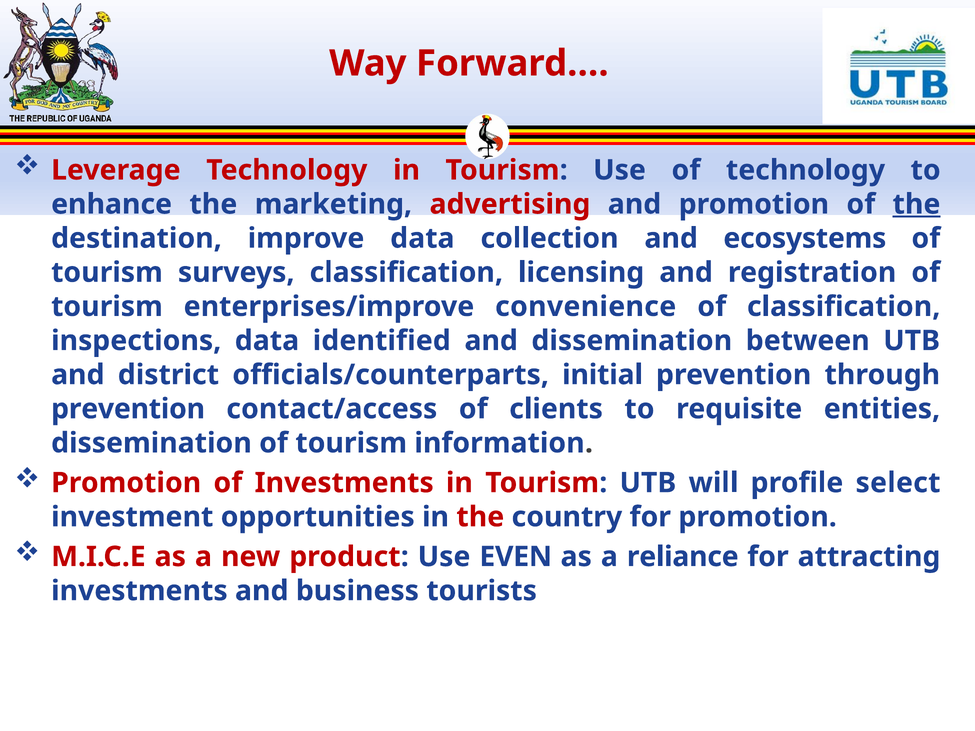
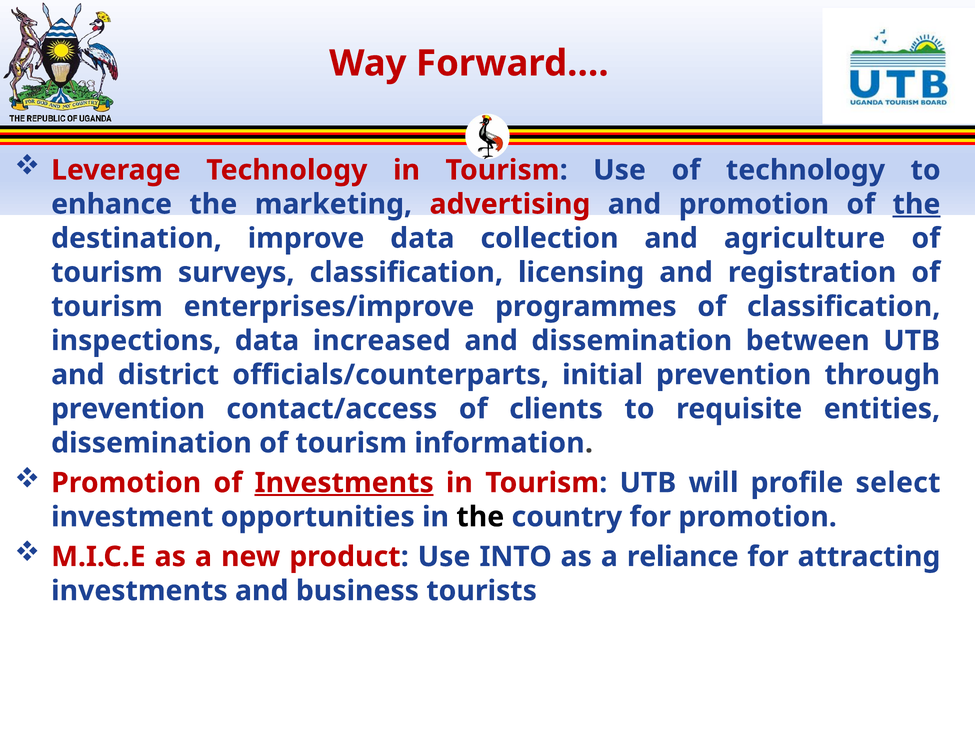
ecosystems: ecosystems -> agriculture (805, 238)
convenience: convenience -> programmes (586, 307)
identified: identified -> increased (382, 341)
Investments underline: none -> present (344, 483)
the colour: red -> black (480, 517)
EVEN: EVEN -> INTO (516, 557)
